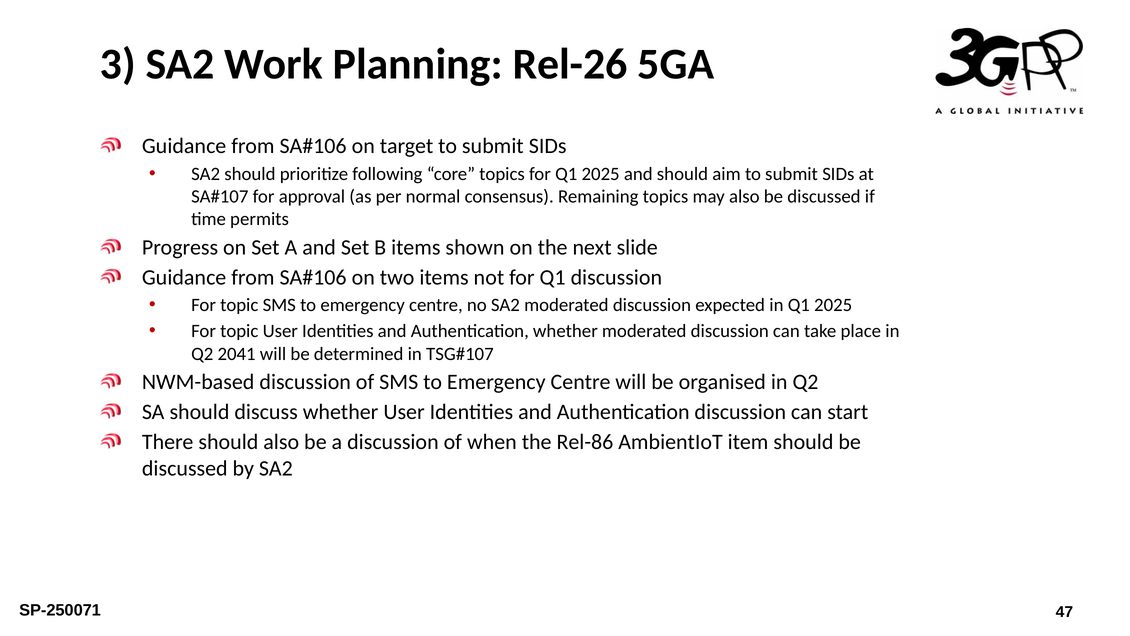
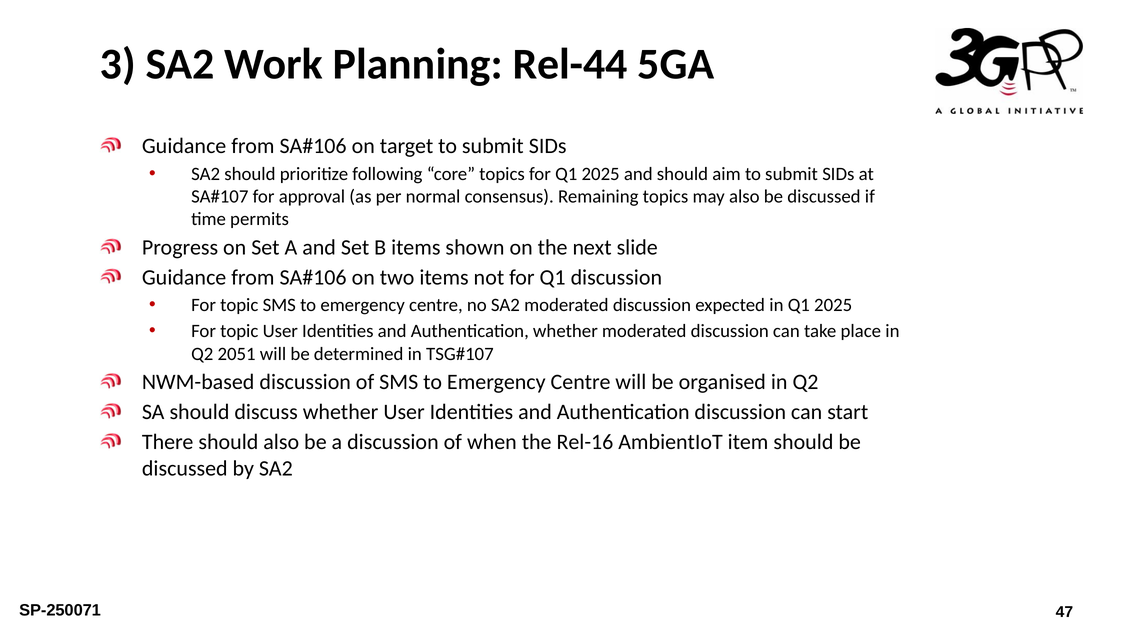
Rel-26: Rel-26 -> Rel-44 (570, 64)
2041: 2041 -> 2051 (237, 354)
Rel-86: Rel-86 -> Rel-16 (585, 442)
